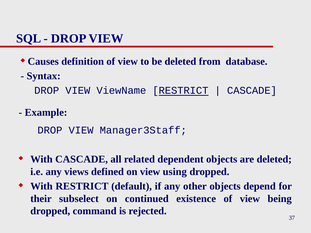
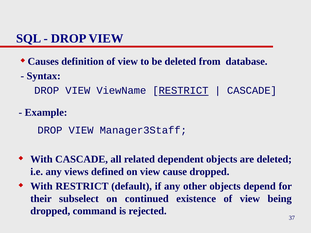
using: using -> cause (175, 172)
